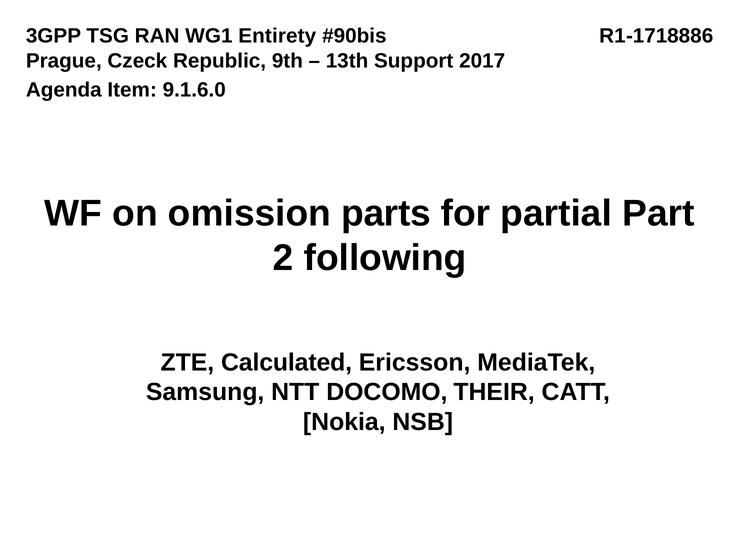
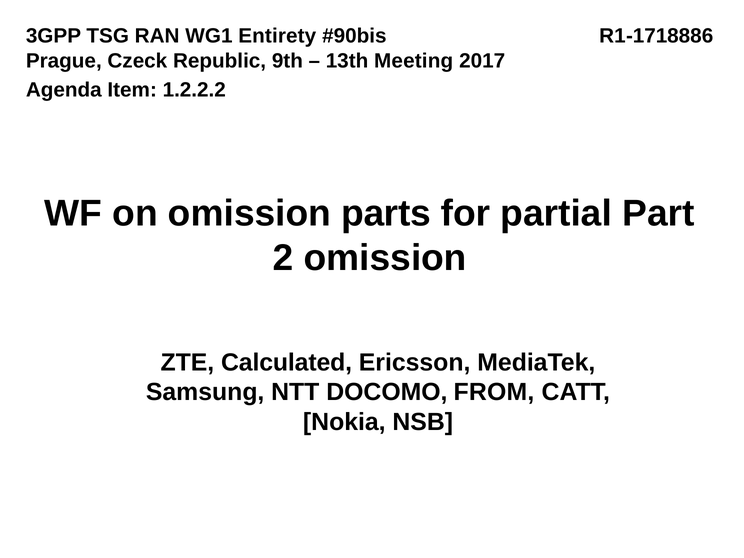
Support: Support -> Meeting (414, 61)
9.1.6.0: 9.1.6.0 -> 1.2.2.2 (194, 90)
2 following: following -> omission (385, 258)
THEIR: THEIR -> FROM (494, 392)
